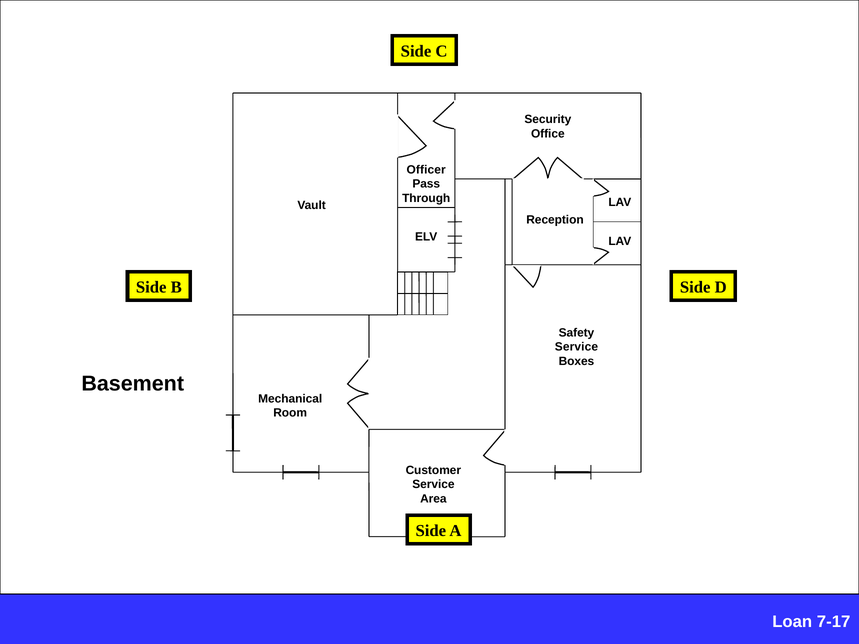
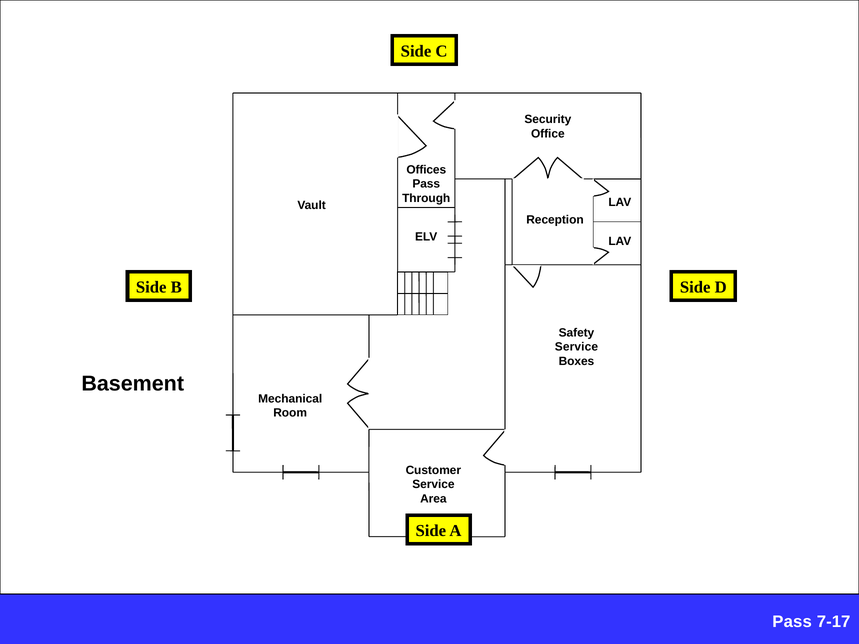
Officer: Officer -> Offices (426, 170)
Loan: Loan -> Pass (792, 622)
